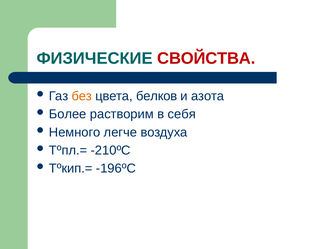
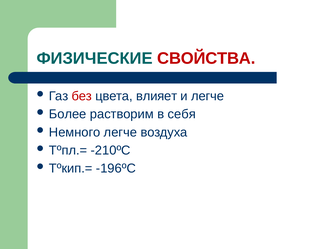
без colour: orange -> red (82, 96)
белков: белков -> влияет (157, 96)
и азота: азота -> легче (208, 96)
